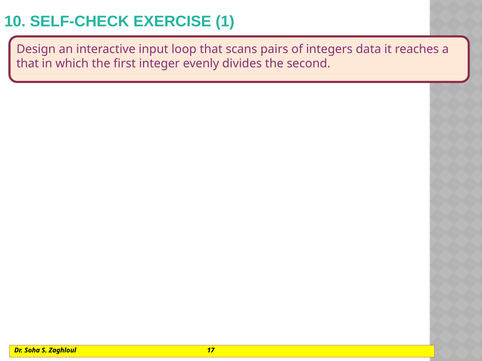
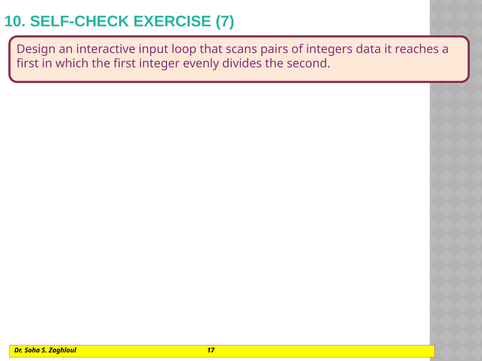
1: 1 -> 7 (225, 21)
that: that -> first (28, 64)
